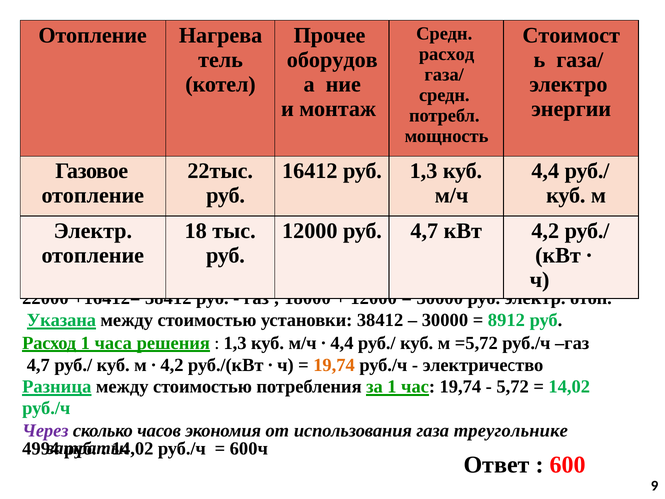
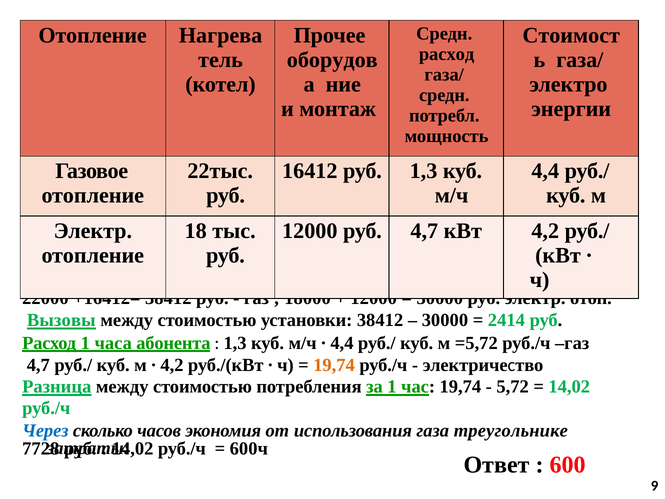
Указана: Указана -> Вызовы (61, 320)
8912: 8912 -> 2414 (506, 320)
решения: решения -> абонента (173, 343)
Через colour: purple -> blue (45, 430)
4994: 4994 -> 7728 (41, 449)
